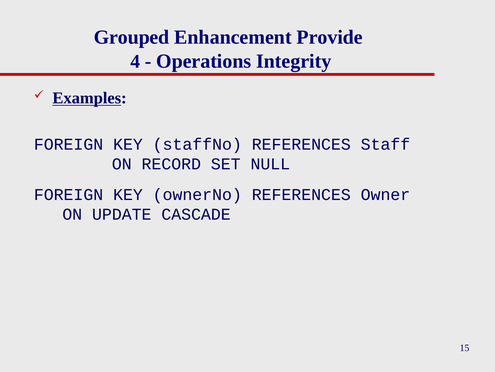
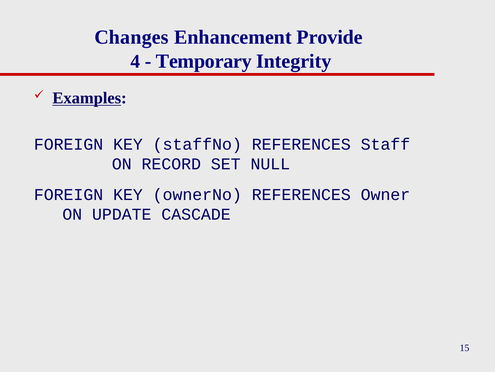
Grouped: Grouped -> Changes (131, 37)
Operations: Operations -> Temporary (204, 61)
